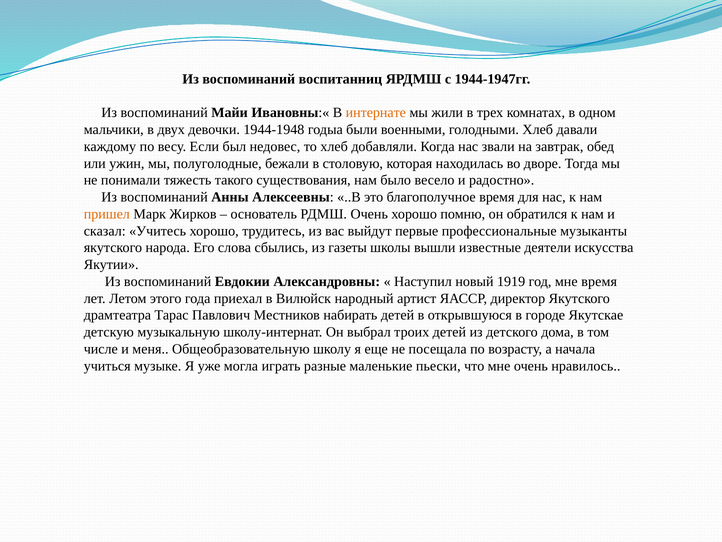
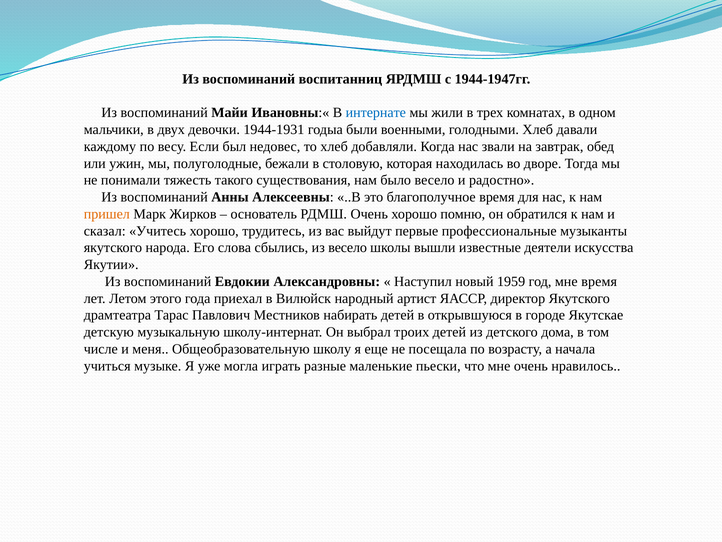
интернате colour: orange -> blue (376, 113)
1944-1948: 1944-1948 -> 1944-1931 (274, 130)
из газеты: газеты -> весело (348, 248)
1919: 1919 -> 1959 (511, 281)
